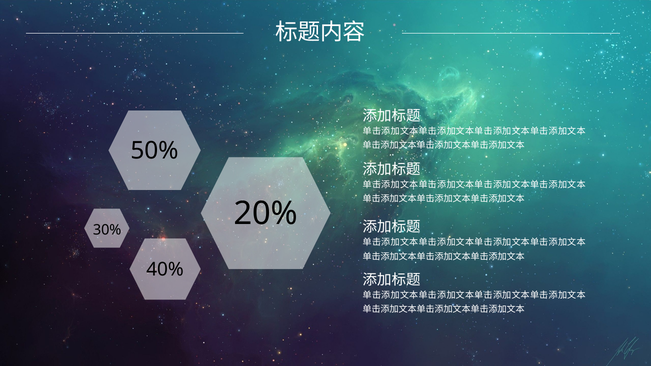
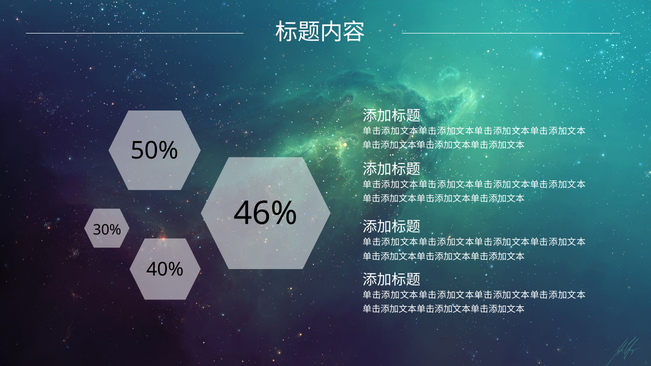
20%: 20% -> 46% (266, 214)
